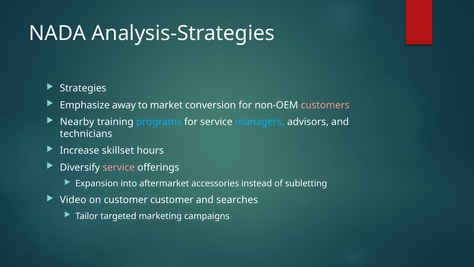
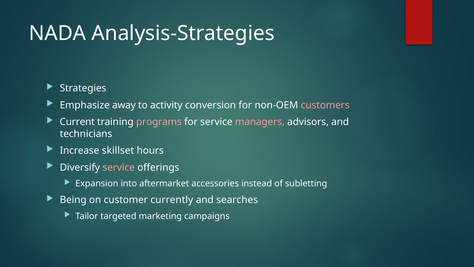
market: market -> activity (166, 105)
Nearby: Nearby -> Current (77, 122)
programs colour: light blue -> pink (159, 122)
managers colour: light blue -> pink (260, 122)
Video: Video -> Being (73, 200)
customer customer: customer -> currently (172, 200)
